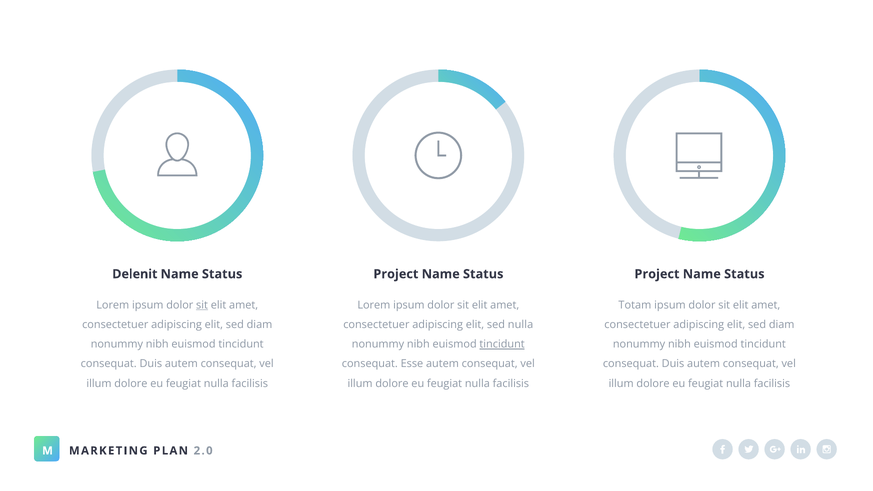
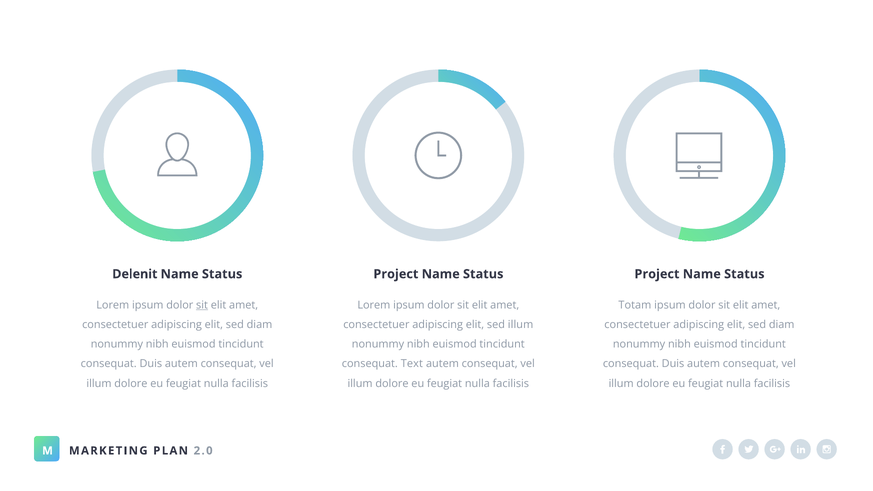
sed nulla: nulla -> illum (521, 325)
tincidunt underline: present -> none (502, 344)
Esse: Esse -> Text (412, 364)
